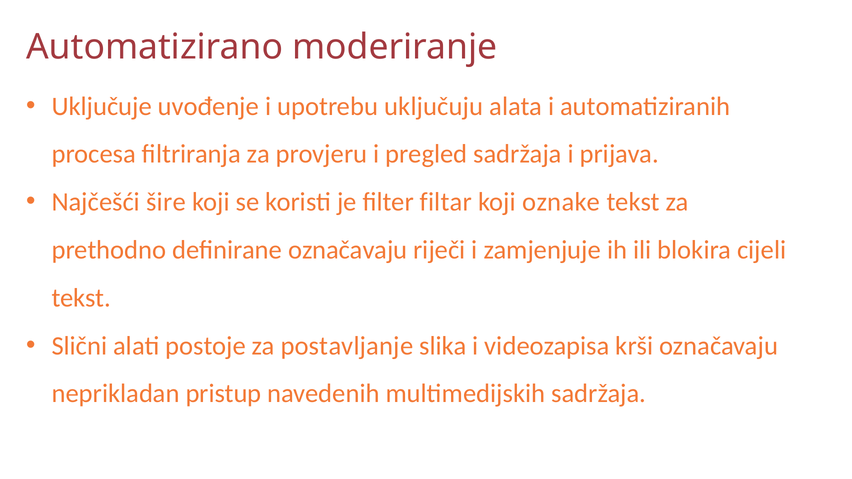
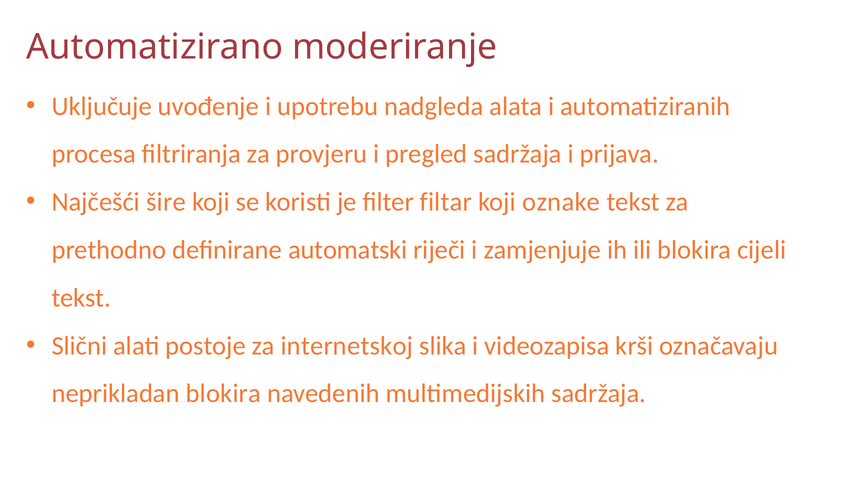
uključuju: uključuju -> nadgleda (434, 106)
definirane označavaju: označavaju -> automatski (348, 250)
postavljanje: postavljanje -> internetskoj (347, 346)
neprikladan pristup: pristup -> blokira (223, 394)
